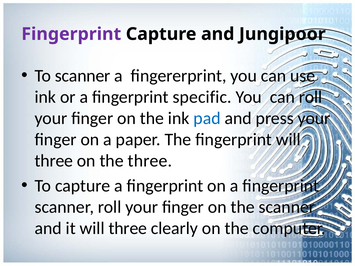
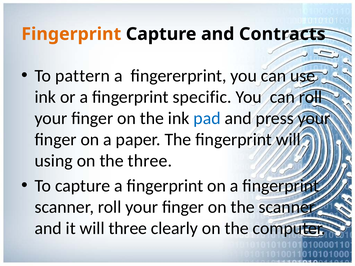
Fingerprint colour: purple -> orange (71, 34)
Jungipoor: Jungipoor -> Contracts (282, 34)
To scanner: scanner -> pattern (83, 76)
three: three -> using (54, 161)
